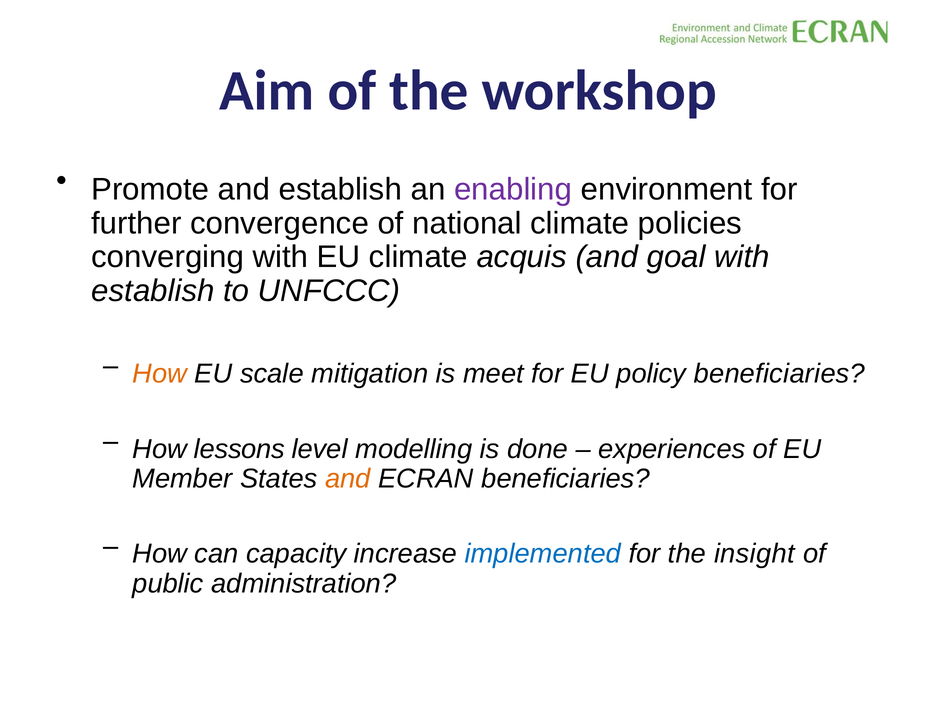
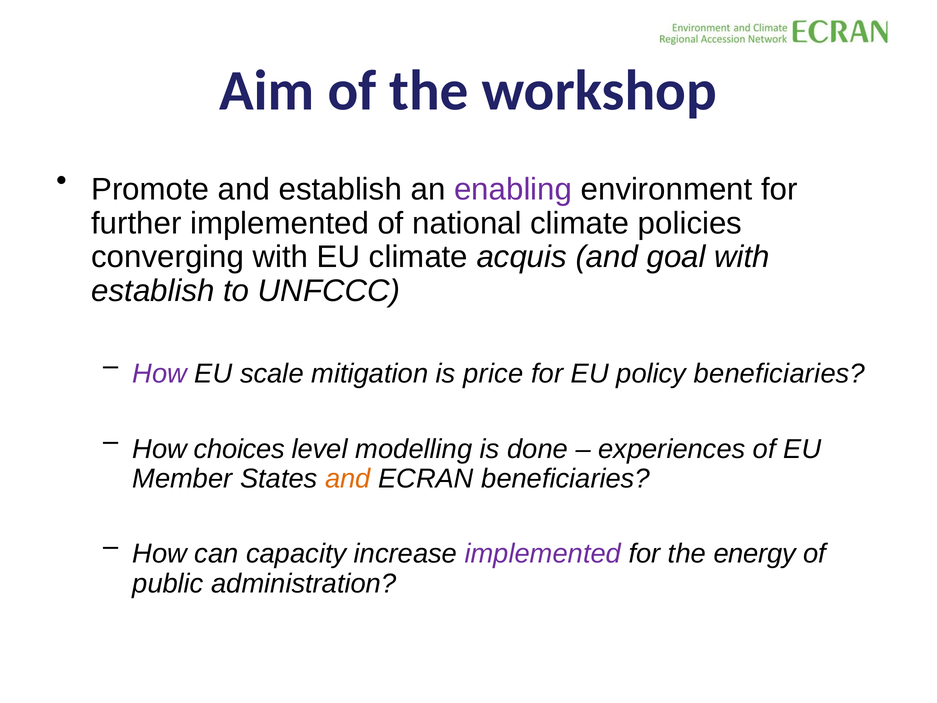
further convergence: convergence -> implemented (280, 223)
How colour: orange -> purple (160, 373)
meet: meet -> price (493, 373)
lessons: lessons -> choices (239, 449)
implemented colour: blue -> purple (543, 554)
insight: insight -> energy (755, 554)
